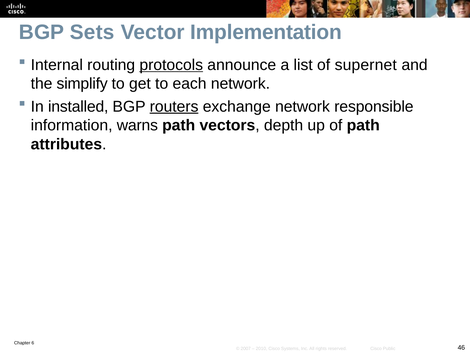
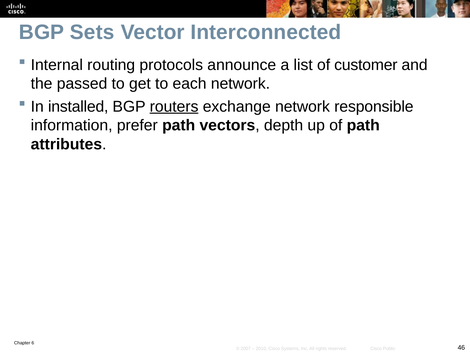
Implementation: Implementation -> Interconnected (266, 32)
protocols underline: present -> none (171, 65)
supernet: supernet -> customer (366, 65)
simplify: simplify -> passed (82, 84)
warns: warns -> prefer (137, 125)
